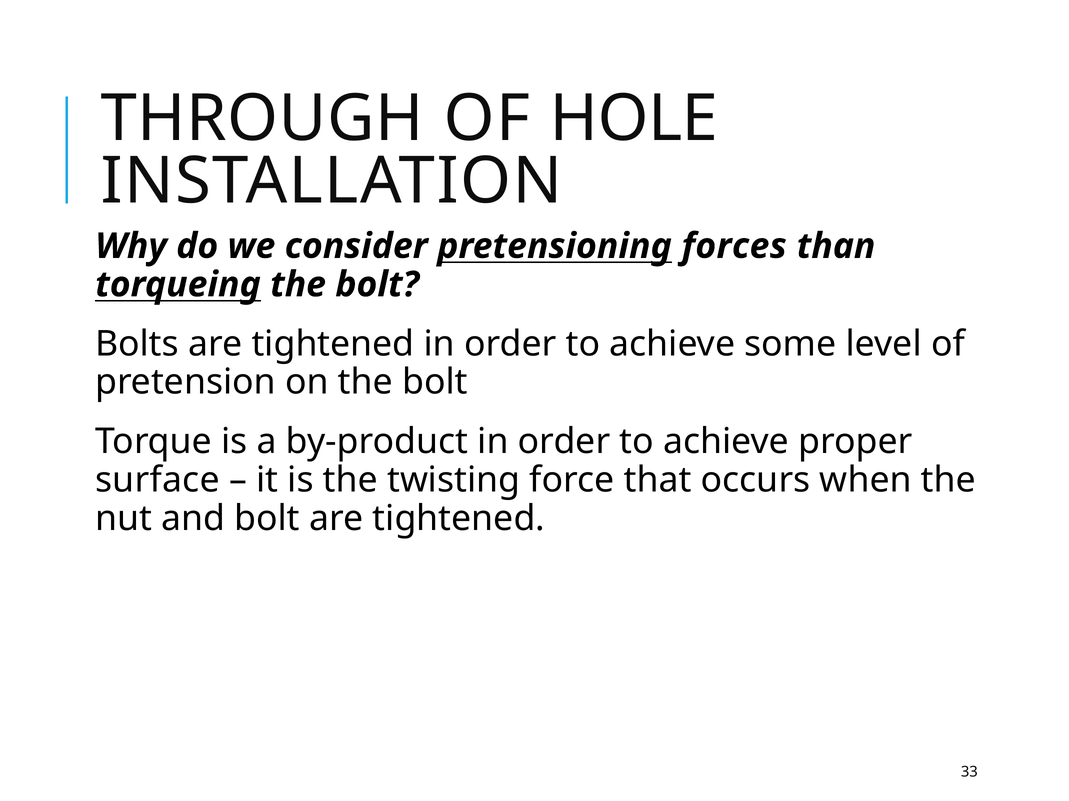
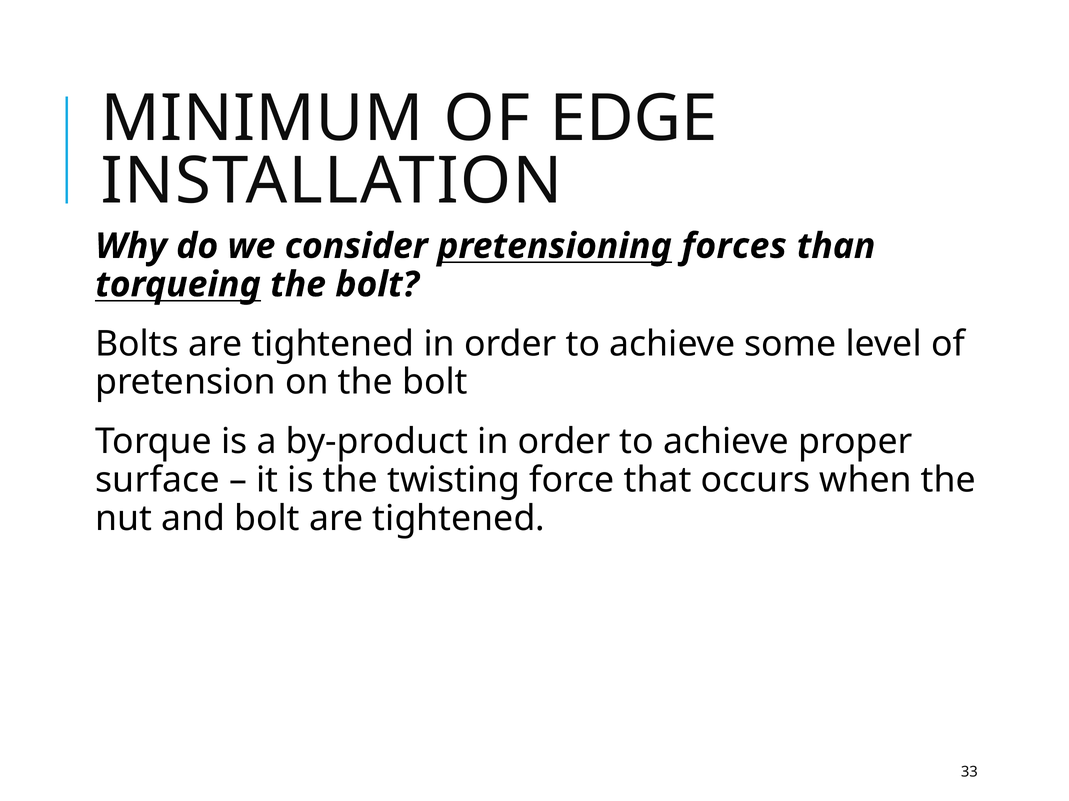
THROUGH: THROUGH -> MINIMUM (262, 119)
HOLE: HOLE -> EDGE (634, 119)
